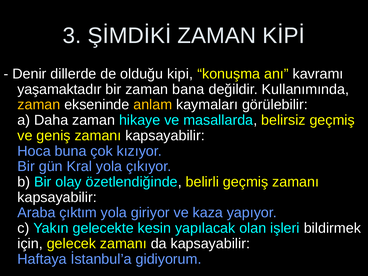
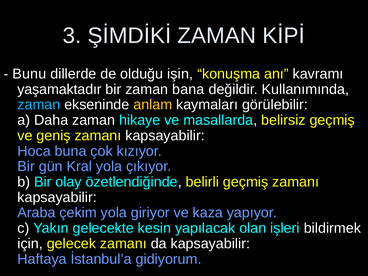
Denir: Denir -> Bunu (29, 74)
kipi: kipi -> işin (180, 74)
zaman colour: yellow -> light blue (39, 105)
çıktım: çıktım -> çekim (78, 213)
